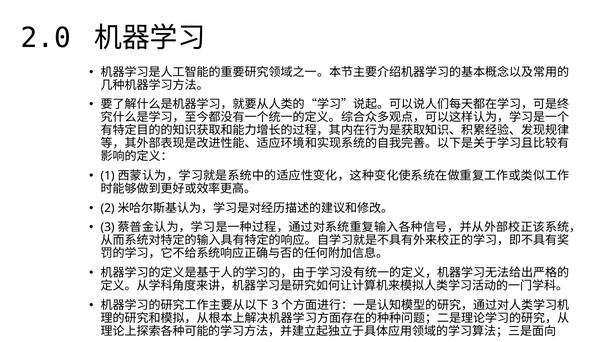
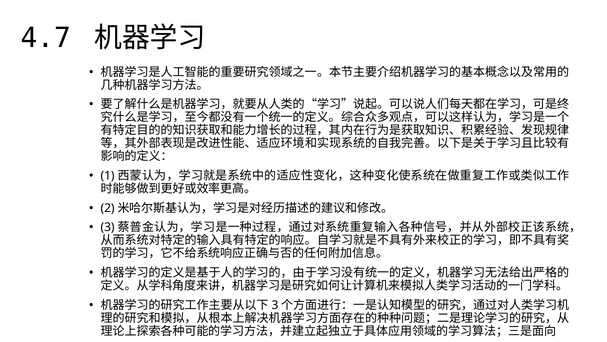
2.0: 2.0 -> 4.7 (46, 38)
